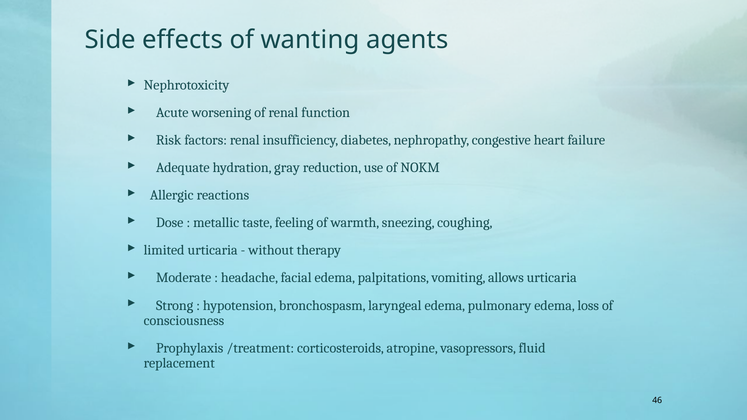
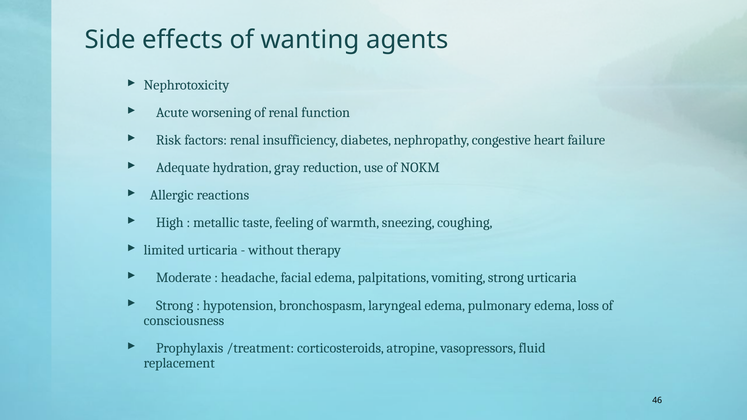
Dose: Dose -> High (170, 223)
vomiting allows: allows -> strong (506, 278)
